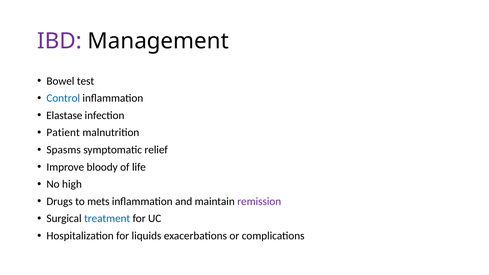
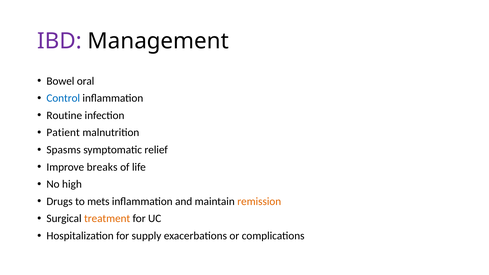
test: test -> oral (86, 81)
Elastase: Elastase -> Routine (64, 115)
bloody: bloody -> breaks (102, 167)
remission colour: purple -> orange (259, 201)
treatment colour: blue -> orange (107, 219)
liquids: liquids -> supply (146, 236)
